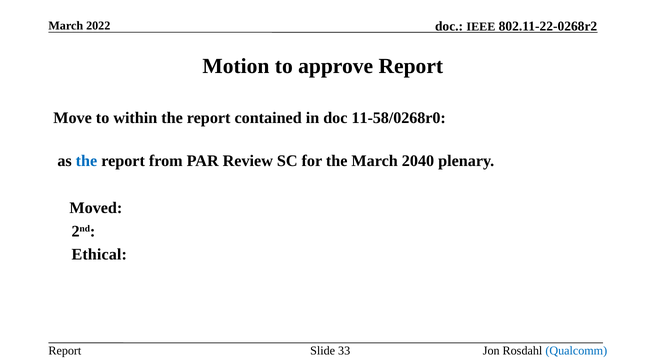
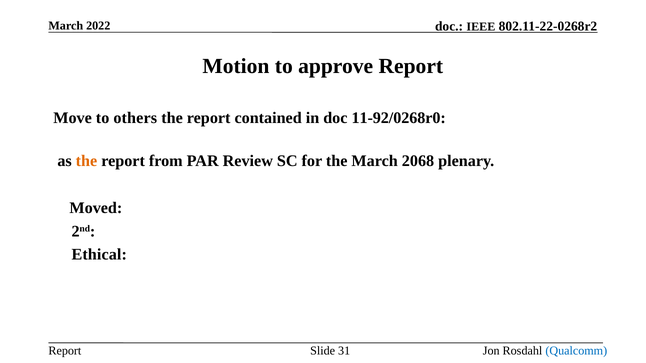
within: within -> others (135, 118)
11-58/0268r0: 11-58/0268r0 -> 11-92/0268r0 (399, 118)
the colour: blue -> orange (86, 161)
2040: 2040 -> 2068 (418, 161)
33: 33 -> 31 (344, 351)
